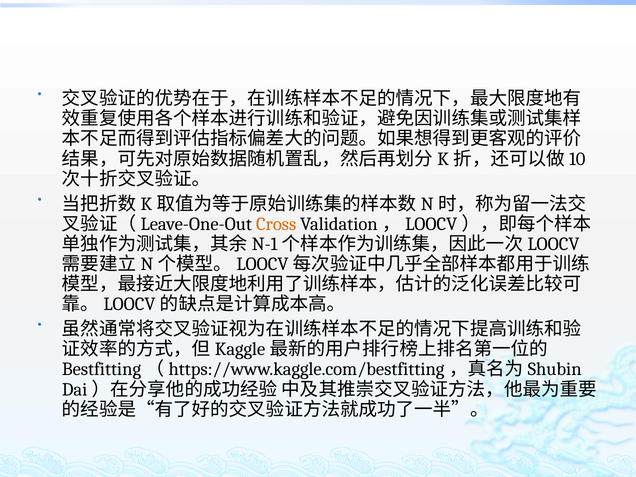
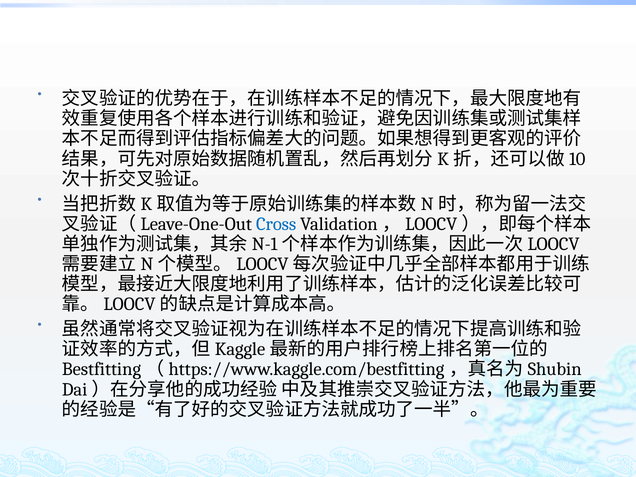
Cross colour: orange -> blue (276, 224)
